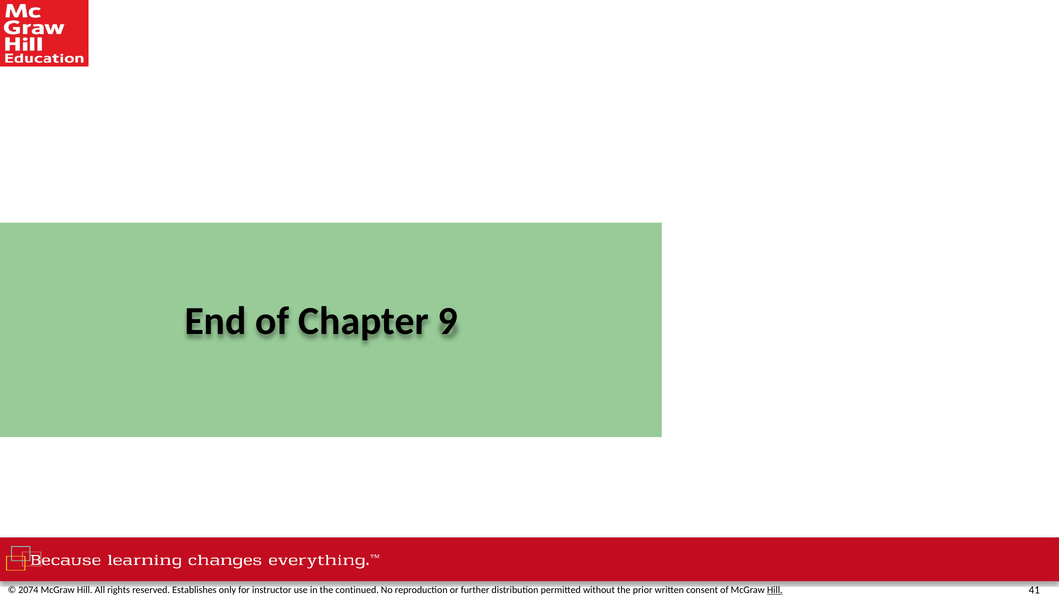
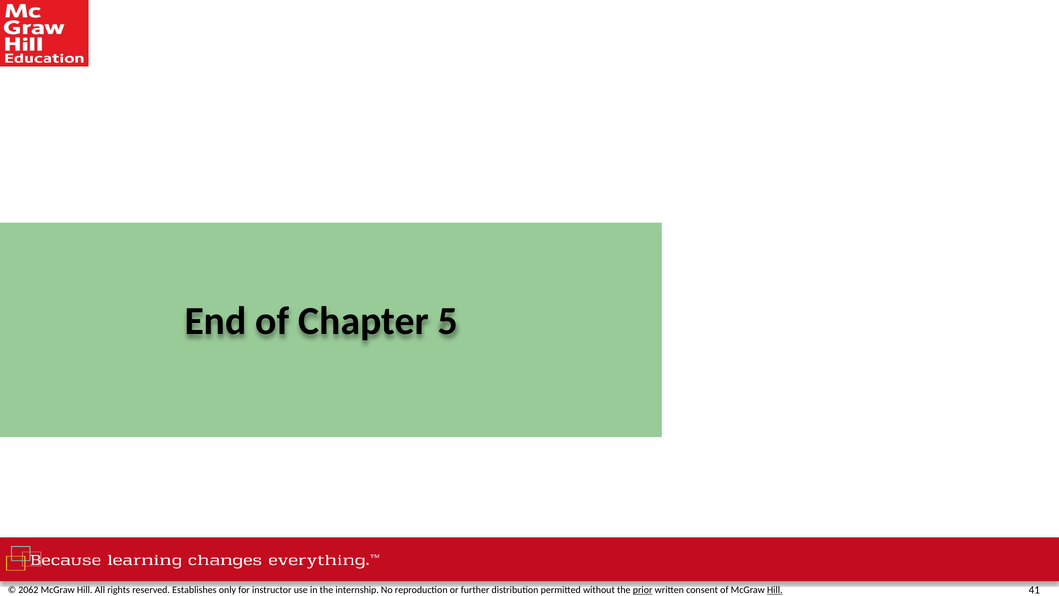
9: 9 -> 5 (448, 321)
2074: 2074 -> 2062 (28, 590)
continued: continued -> internship (357, 590)
prior underline: none -> present (643, 590)
